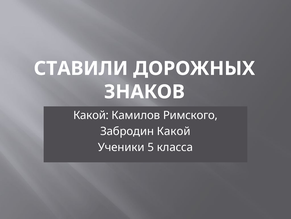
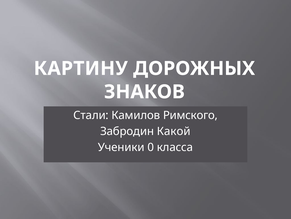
СТАВИЛИ: СТАВИЛИ -> КАРТИНУ (81, 68)
Какой: Какой -> Стали (91, 115)
5: 5 -> 0 (151, 147)
